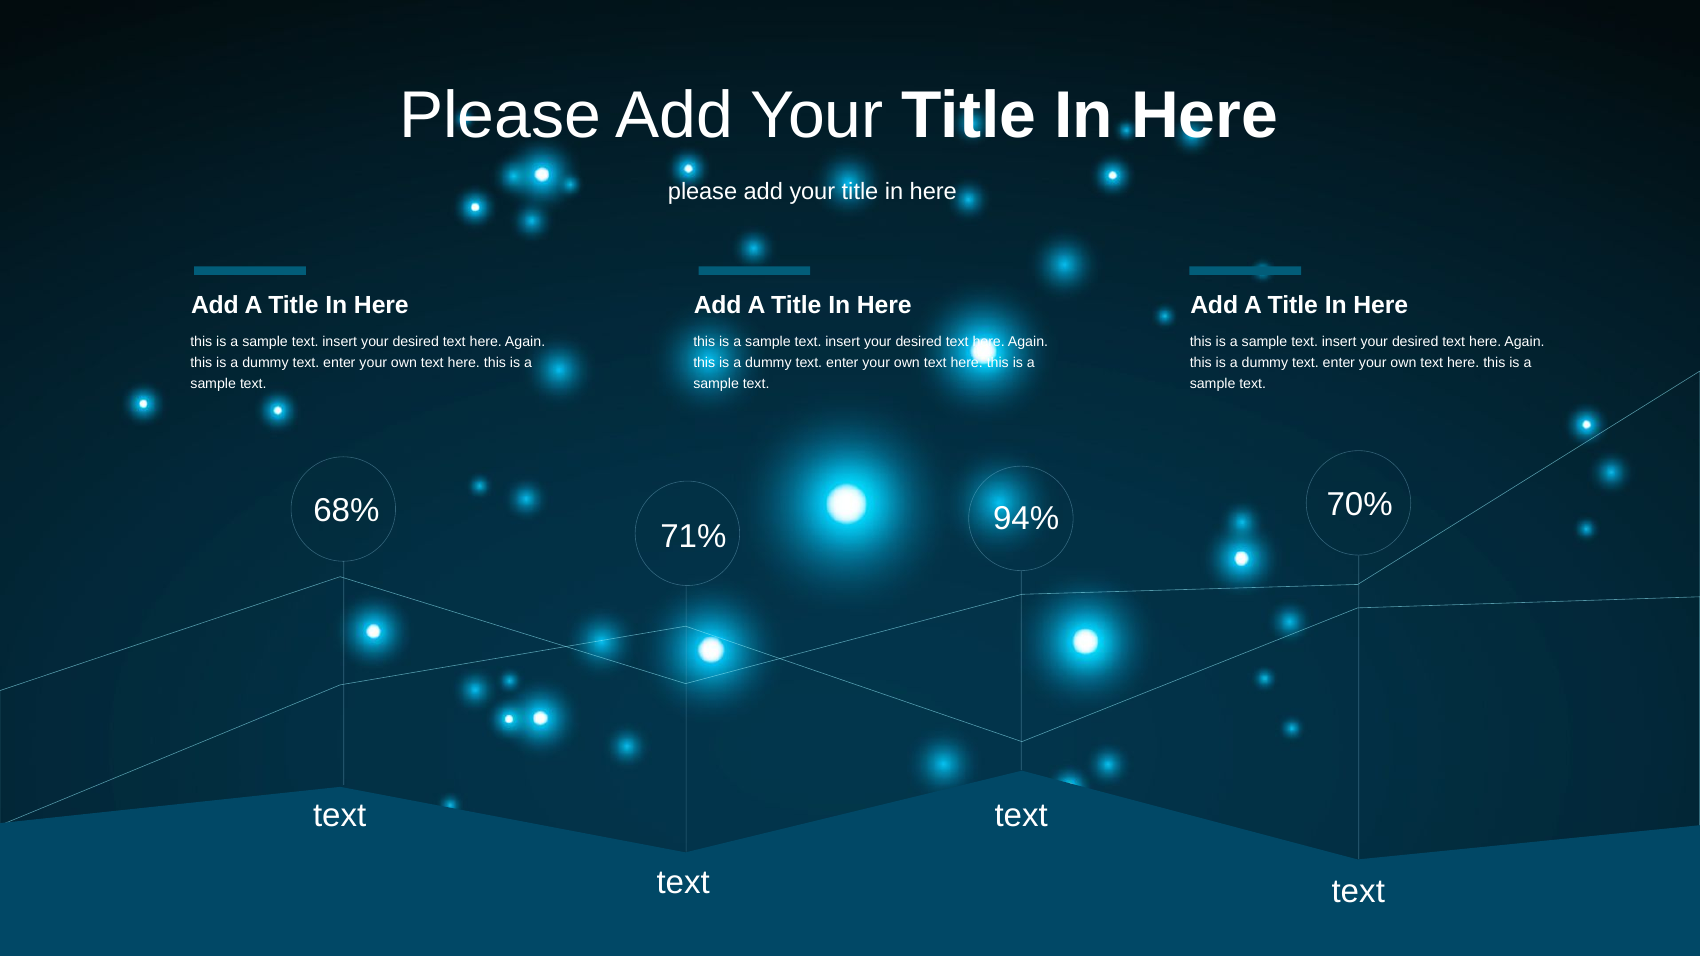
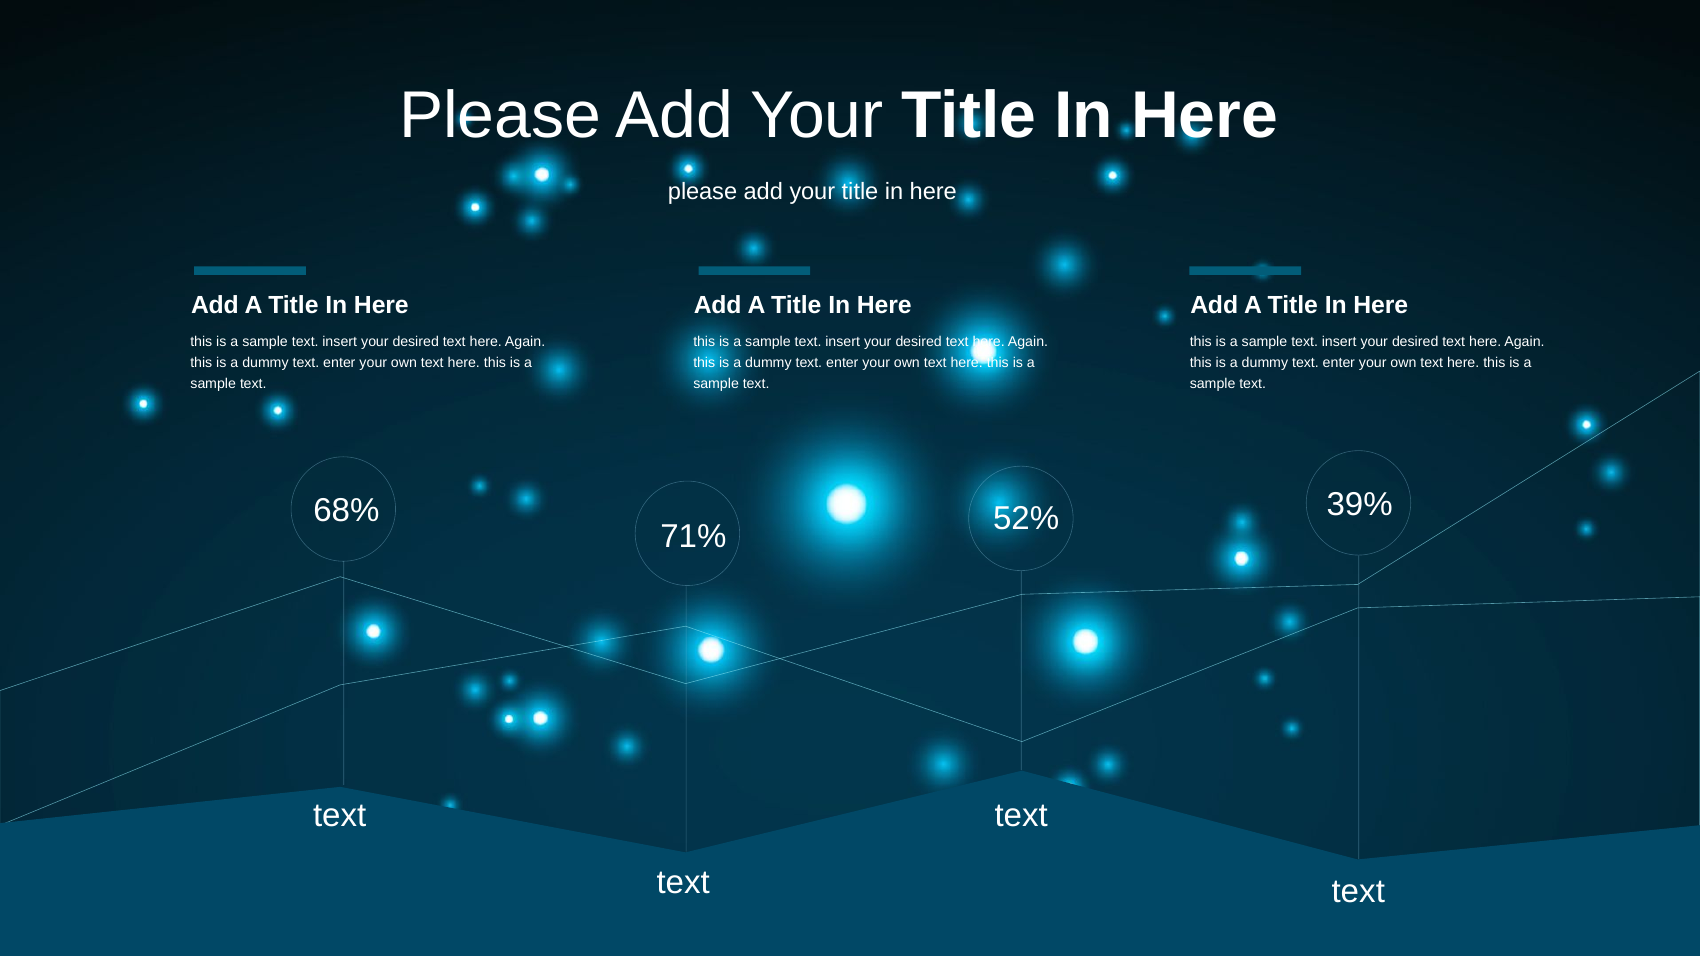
70%: 70% -> 39% (1360, 504)
94%: 94% -> 52% (1026, 519)
